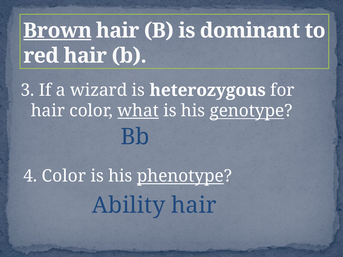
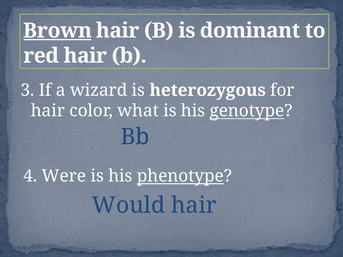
what underline: present -> none (138, 111)
4 Color: Color -> Were (64, 176)
Ability: Ability -> Would (129, 206)
